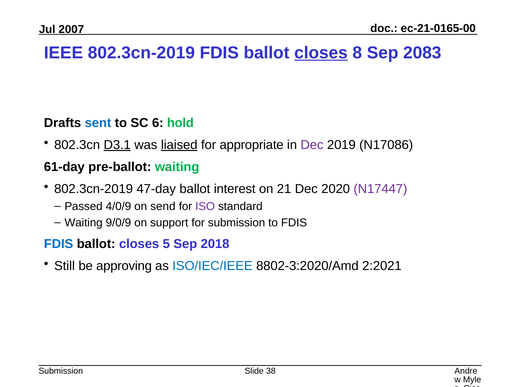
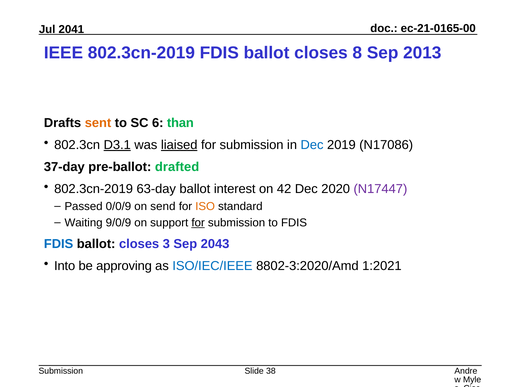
2007: 2007 -> 2041 (71, 29)
closes underline: present -> none (321, 53)
2083: 2083 -> 2013 (422, 53)
sent colour: blue -> orange (98, 123)
hold: hold -> than (180, 123)
appropriate: appropriate -> submission (252, 145)
Dec colour: purple -> blue (312, 145)
61-day: 61-day -> 37-day (64, 167)
pre-ballot waiting: waiting -> drafted (177, 167)
47-day: 47-day -> 63-day (156, 189)
21: 21 -> 42 (284, 189)
4/0/9: 4/0/9 -> 0/0/9 (118, 206)
ISO colour: purple -> orange (205, 206)
for underline: none -> present (198, 223)
5: 5 -> 3 (166, 244)
2018: 2018 -> 2043 (215, 244)
Still: Still -> Into (65, 266)
2:2021: 2:2021 -> 1:2021 (382, 266)
